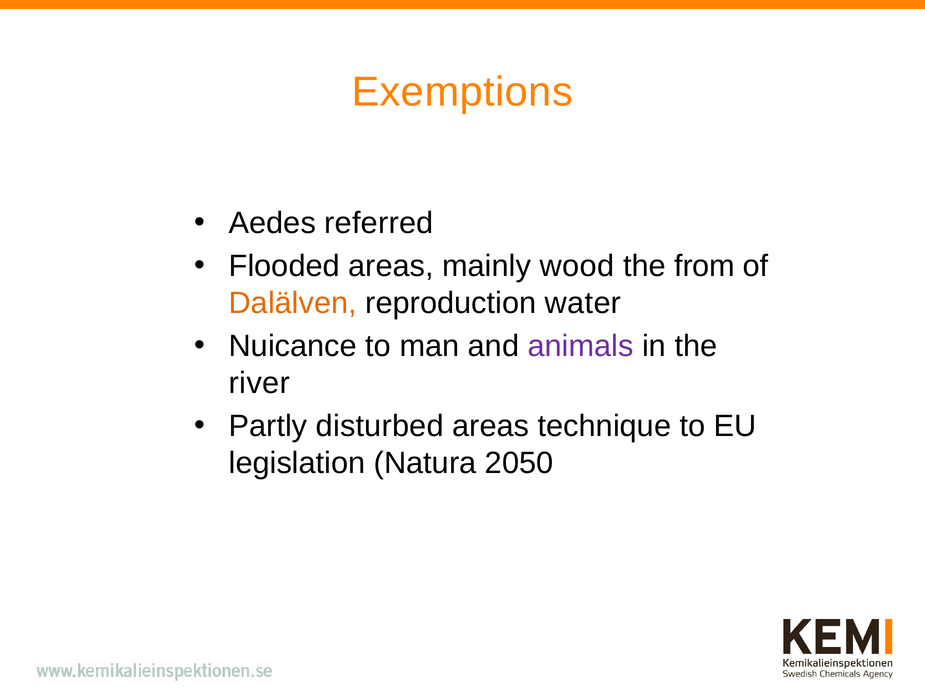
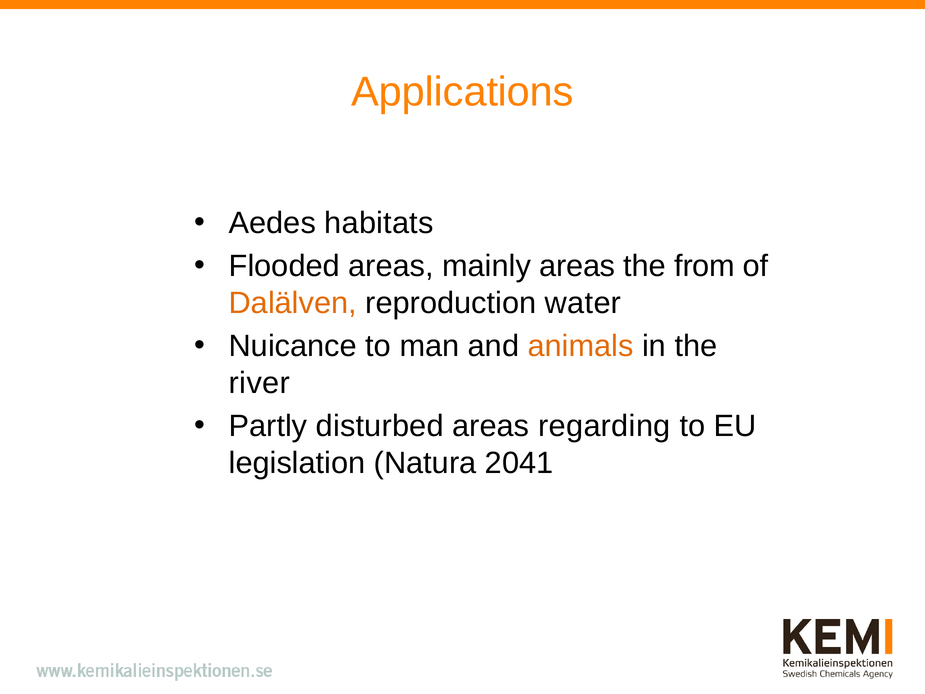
Exemptions: Exemptions -> Applications (463, 92)
referred: referred -> habitats (379, 223)
mainly wood: wood -> areas (577, 266)
animals colour: purple -> orange (581, 346)
technique: technique -> regarding (604, 426)
2050: 2050 -> 2041 (519, 463)
